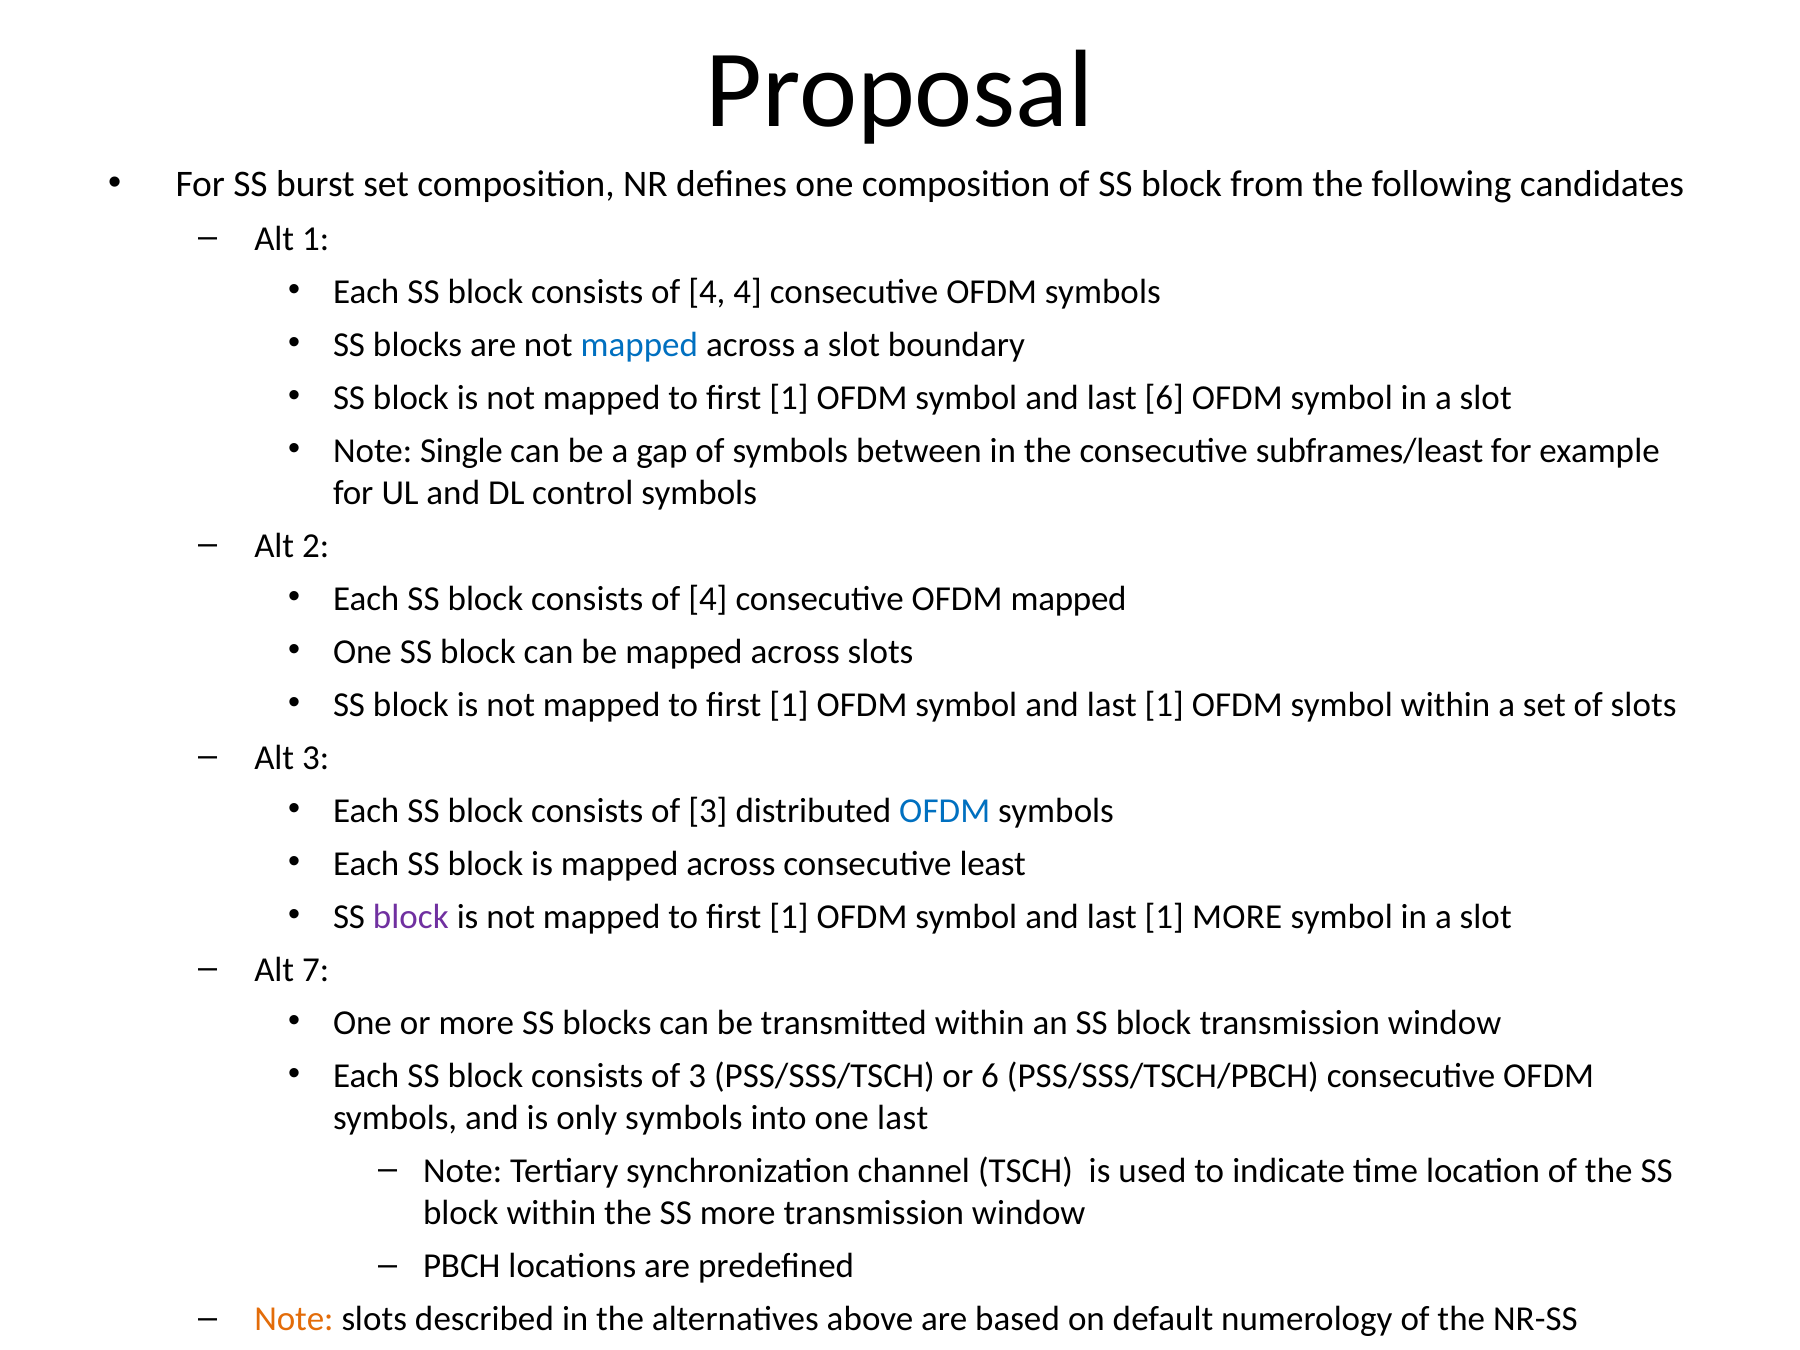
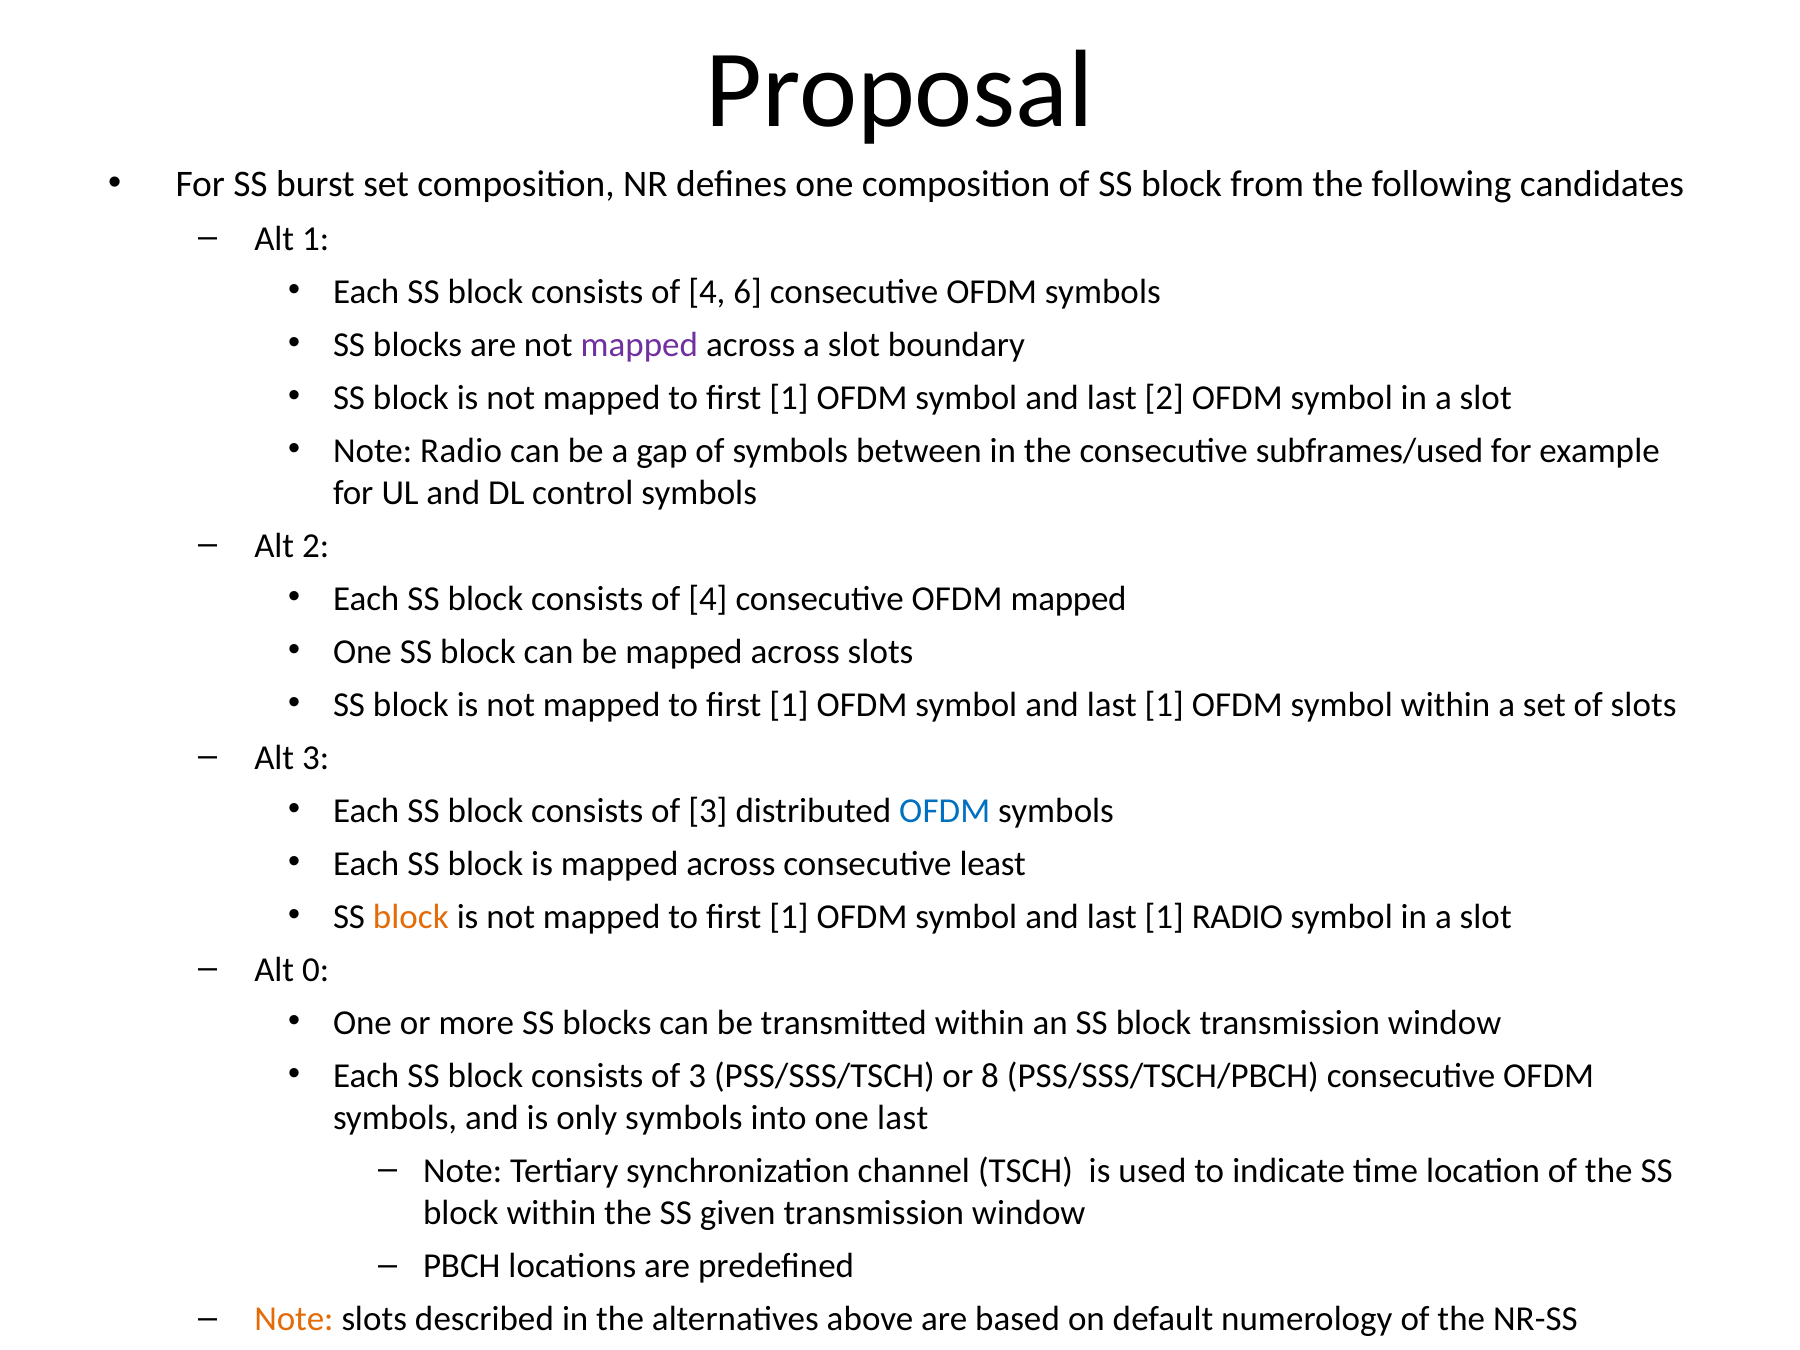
4 4: 4 -> 6 (748, 291)
mapped colour: blue -> purple (639, 344)
last 6: 6 -> 2 (1164, 397)
Note Single: Single -> Radio (461, 450)
subframes/least: subframes/least -> subframes/used (1370, 450)
block colour: purple -> orange (411, 917)
1 MORE: MORE -> RADIO (1238, 917)
7: 7 -> 0 (316, 970)
or 6: 6 -> 8 (990, 1076)
SS more: more -> given (738, 1213)
